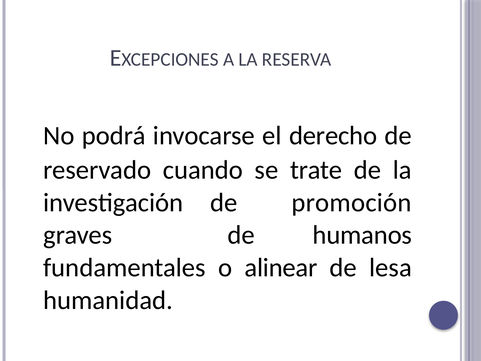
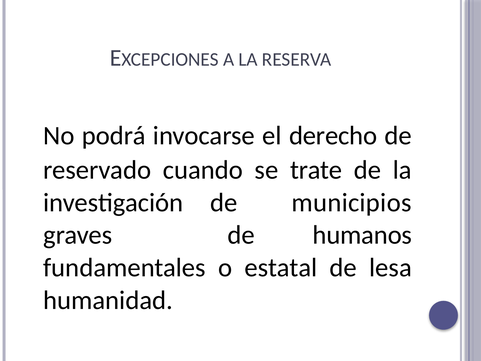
promoción: promoción -> municipios (351, 202)
alinear: alinear -> estatal (281, 267)
